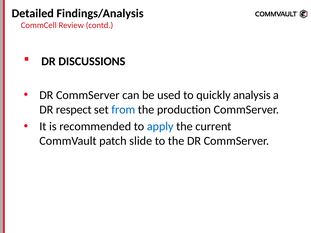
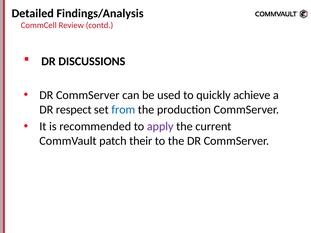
analysis: analysis -> achieve (252, 95)
apply colour: blue -> purple (160, 127)
slide: slide -> their (141, 141)
